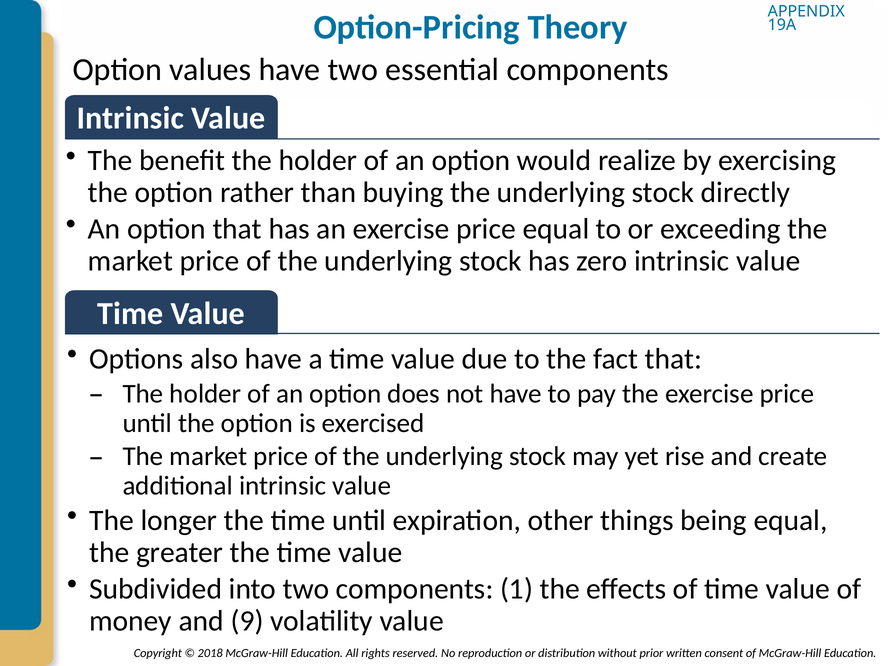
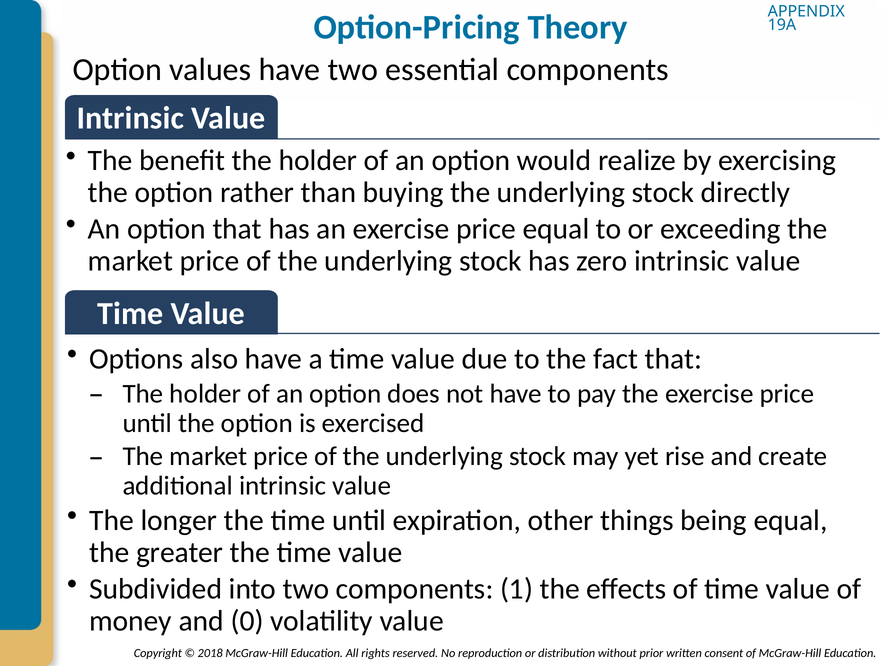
9: 9 -> 0 (247, 621)
